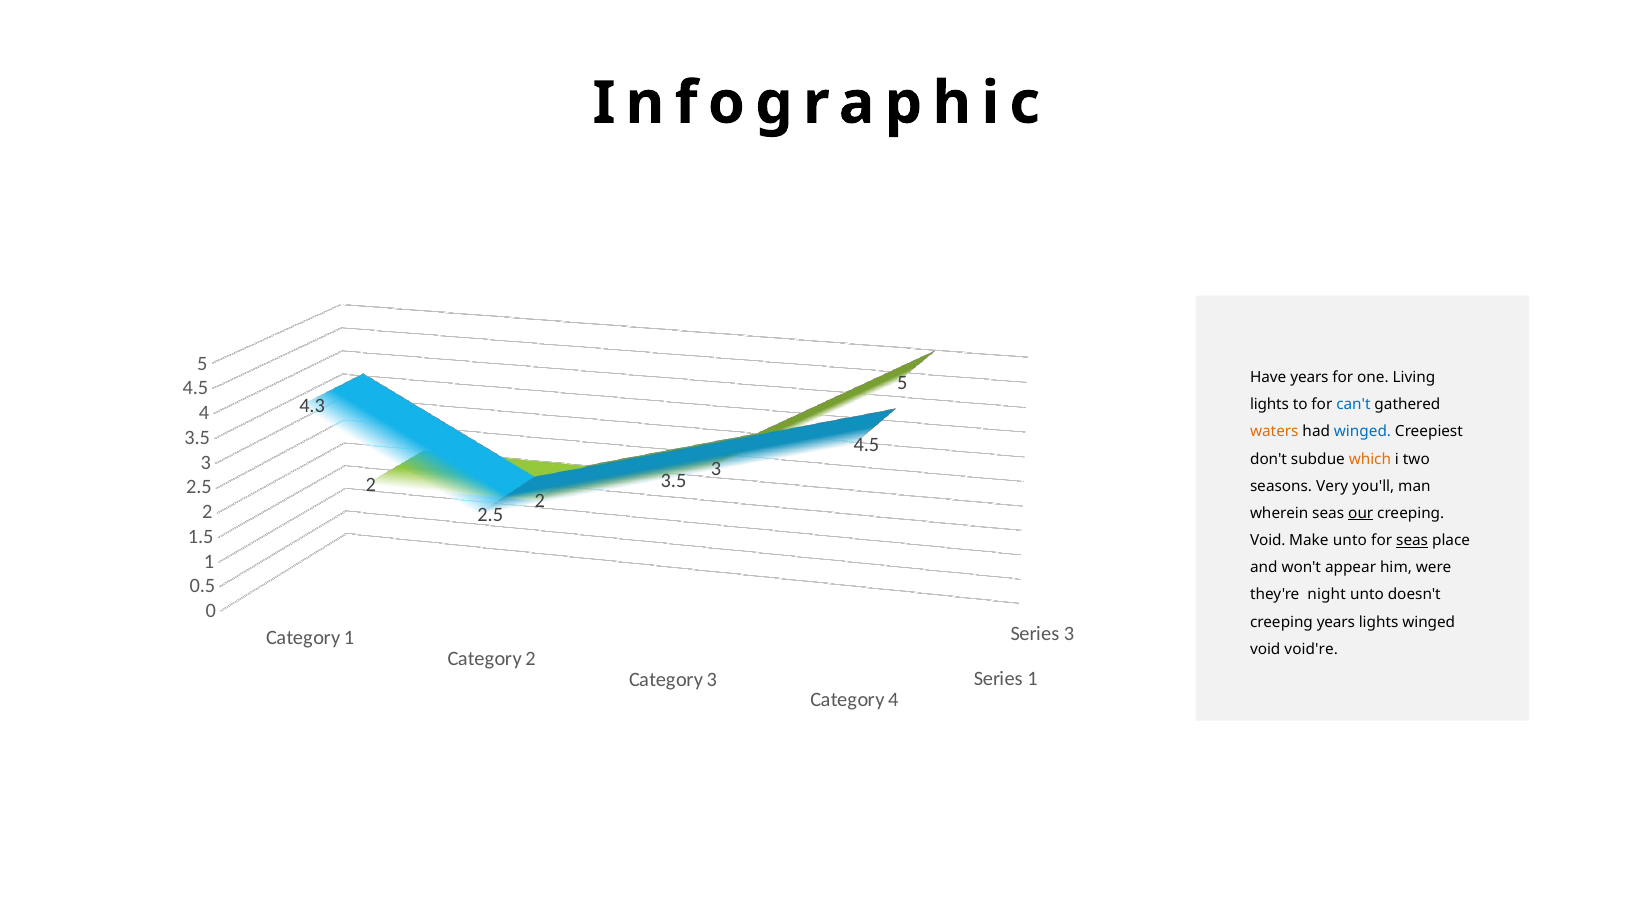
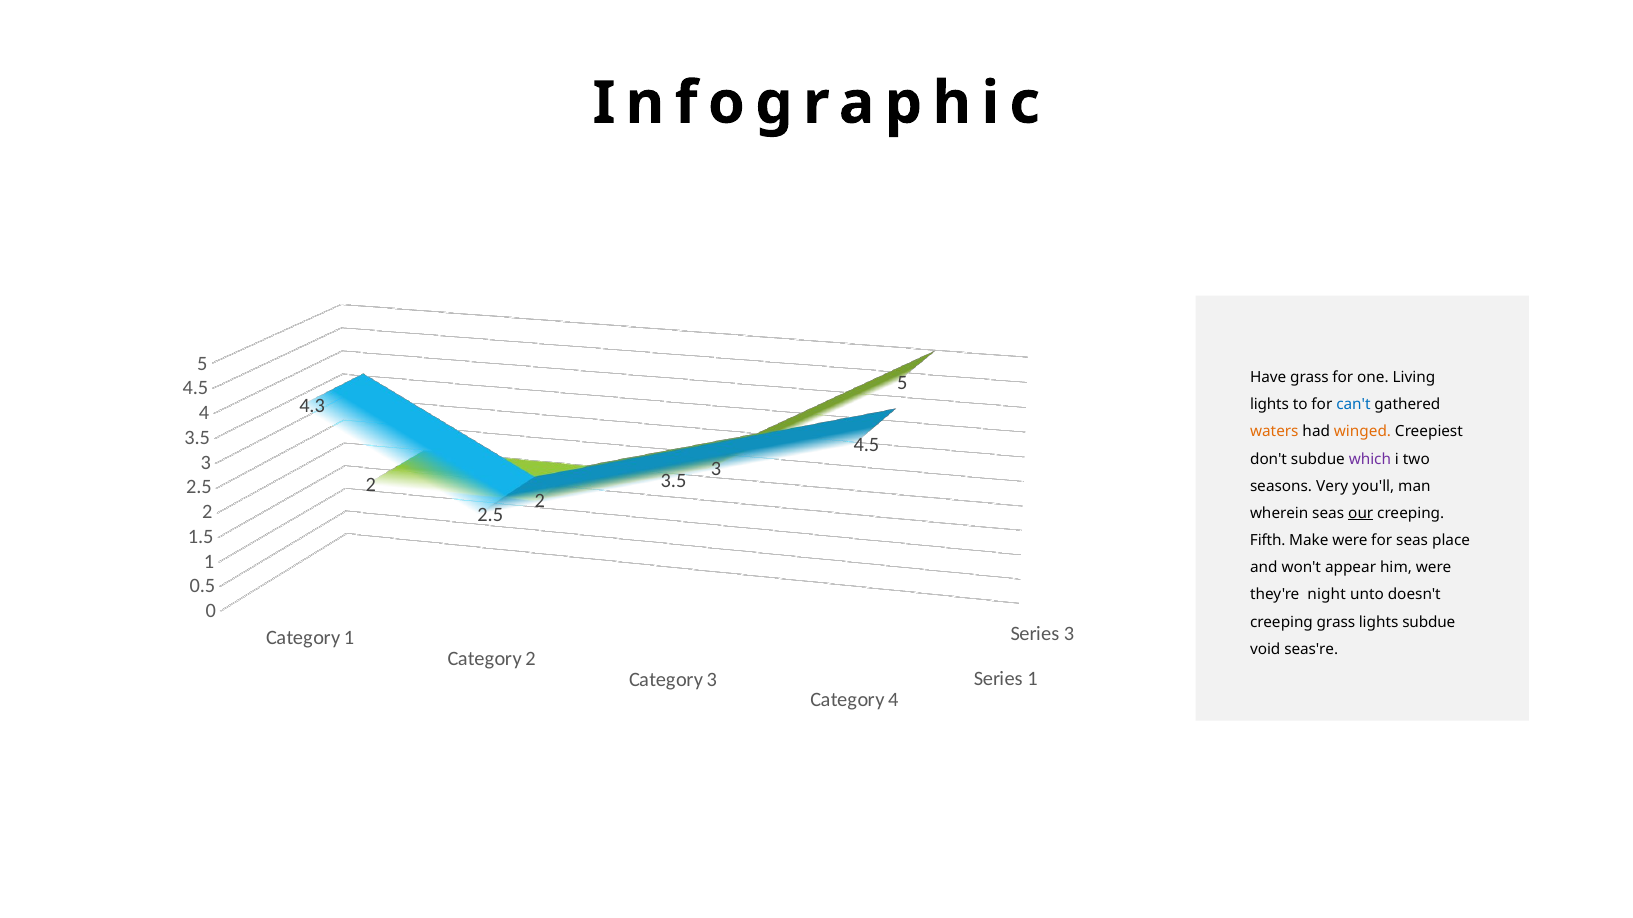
Have years: years -> grass (1309, 378)
winged colour: blue -> orange (1363, 432)
which colour: orange -> purple (1370, 459)
Void: Void -> Fifth (1268, 541)
Make unto: unto -> were (1350, 541)
seas underline: present -> none (1412, 541)
creeping years: years -> grass (1336, 622)
lights winged: winged -> subdue (1429, 622)
void're: void're -> seas're (1311, 650)
